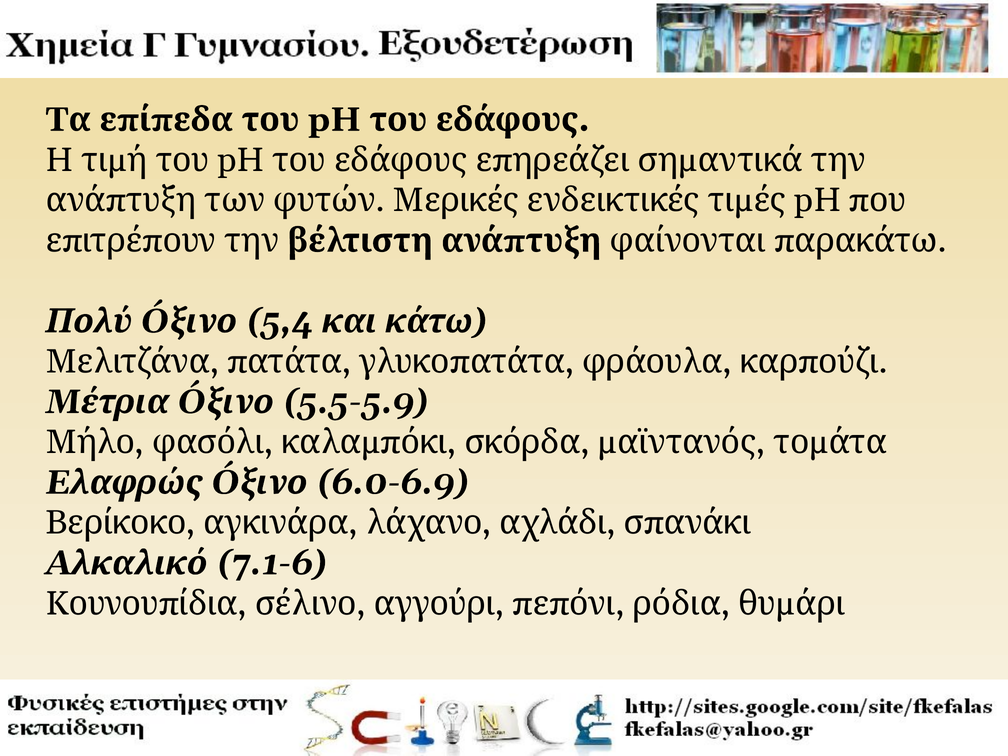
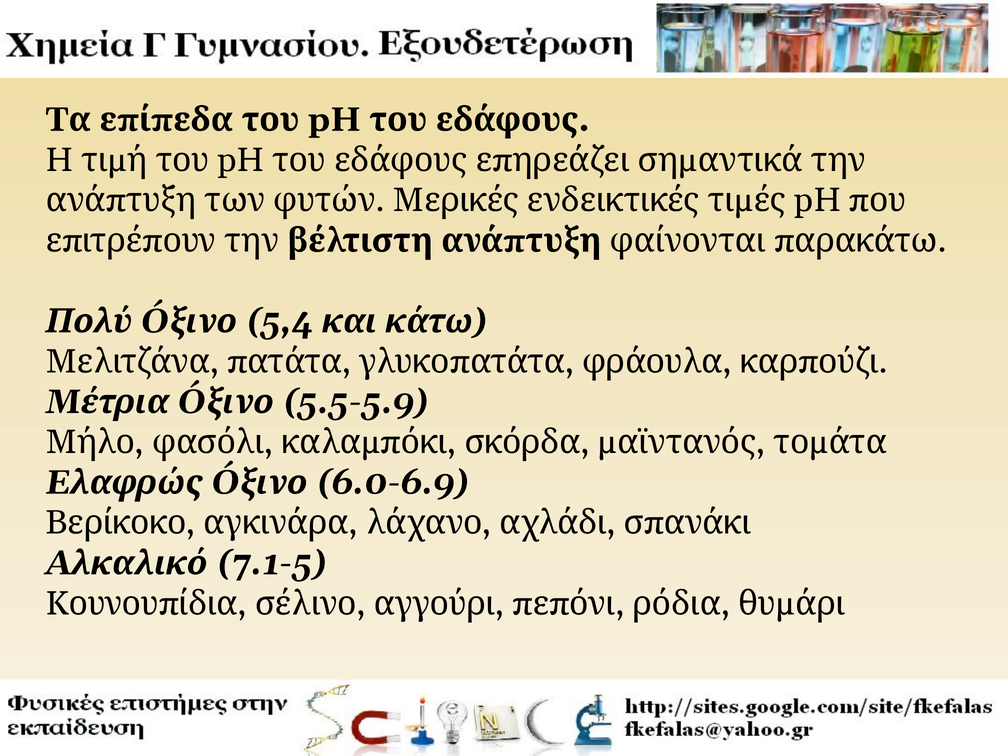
7.1-6: 7.1-6 -> 7.1-5 (272, 563)
